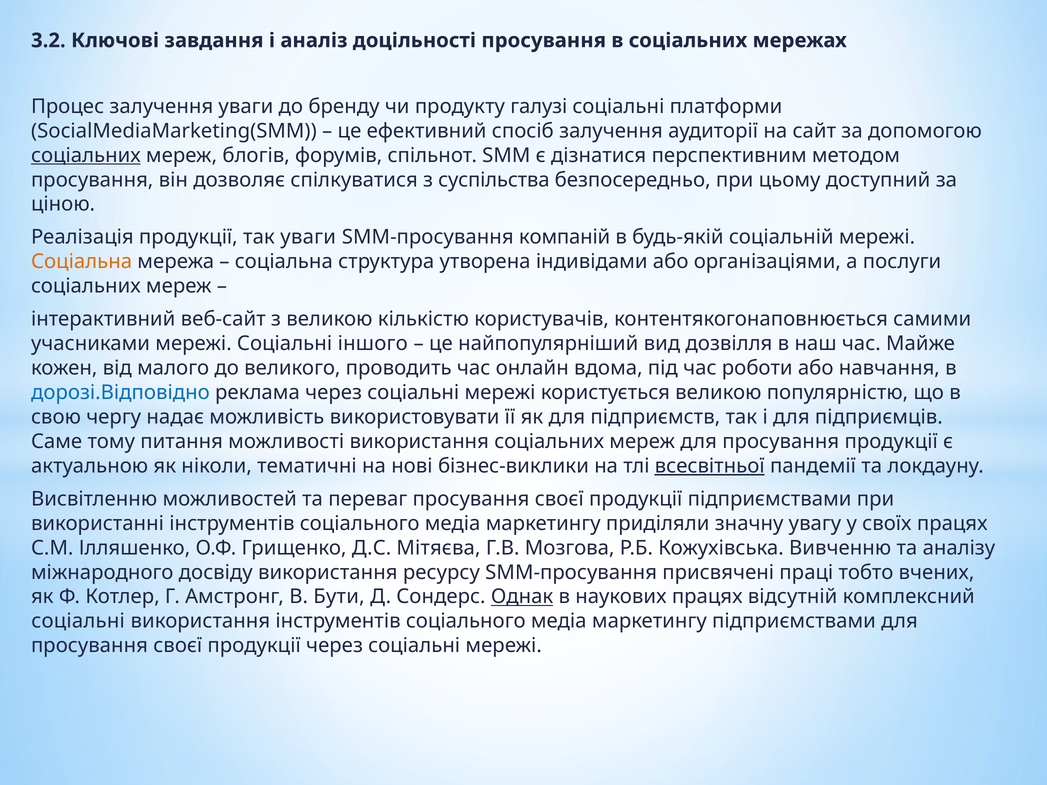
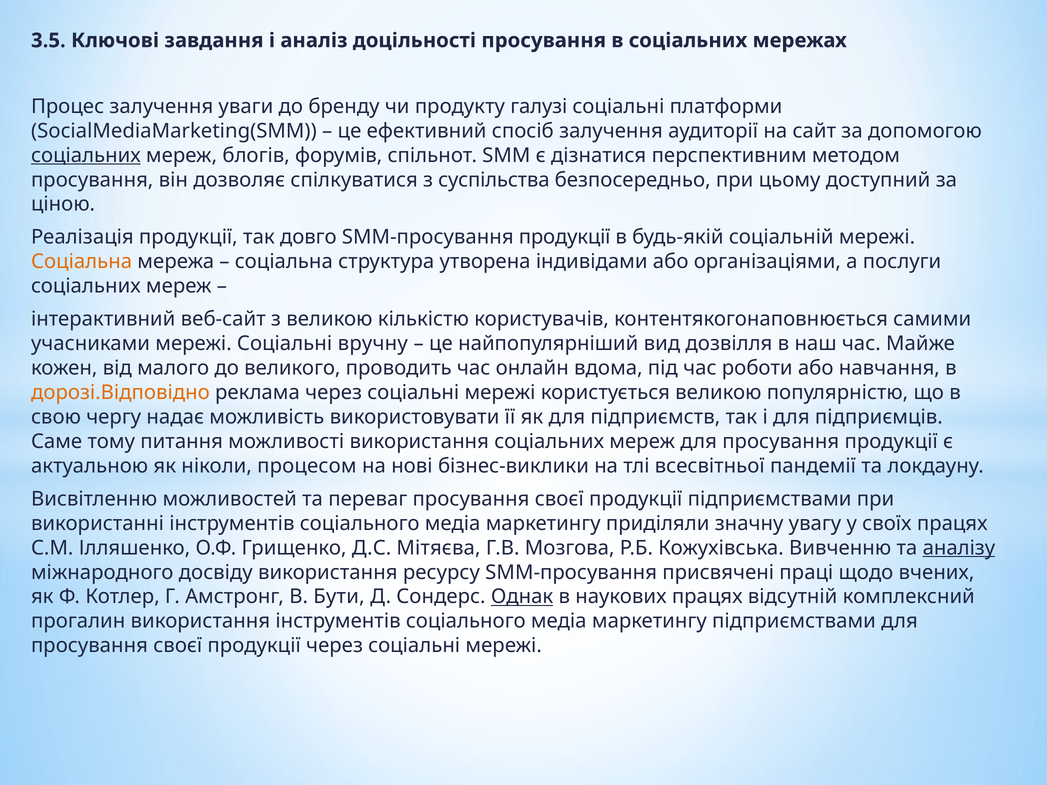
3.2: 3.2 -> 3.5 (48, 41)
так уваги: уваги -> довго (308, 237)
SMM-просування компаній: компаній -> продукції (565, 237)
іншого: іншого -> вручну (373, 344)
дорозі.Відповідно colour: blue -> orange (120, 393)
тематичні: тематичні -> процесом (307, 466)
всесвітньої underline: present -> none (710, 466)
аналізу underline: none -> present (959, 548)
тобто: тобто -> щодо (866, 572)
соціальні: соціальні -> прогалин (78, 621)
